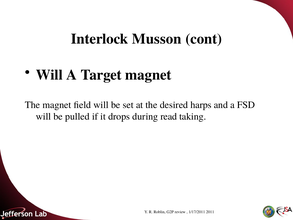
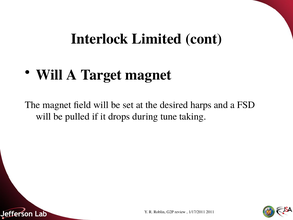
Musson: Musson -> Limited (157, 39)
read: read -> tune (169, 116)
